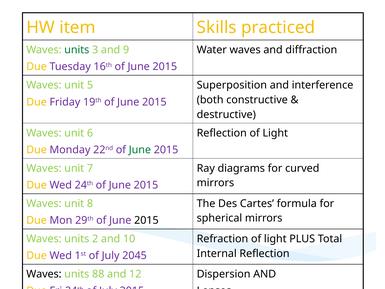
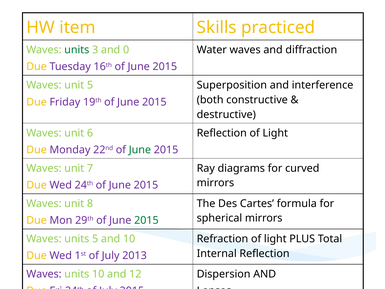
9: 9 -> 0 (126, 50)
2015 colour: black -> green (146, 220)
units 2: 2 -> 5 (95, 239)
2045: 2045 -> 2013 (135, 255)
Waves colour: black -> purple (44, 274)
units 88: 88 -> 10 (98, 274)
